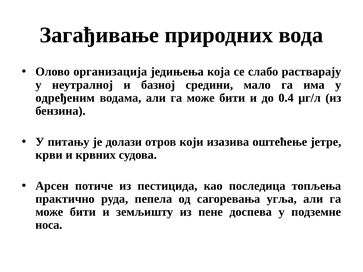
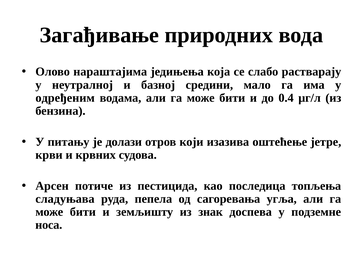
организација: организација -> нараштајима (110, 72)
практично: практично -> сладуњава (65, 199)
пене: пене -> знак (211, 212)
